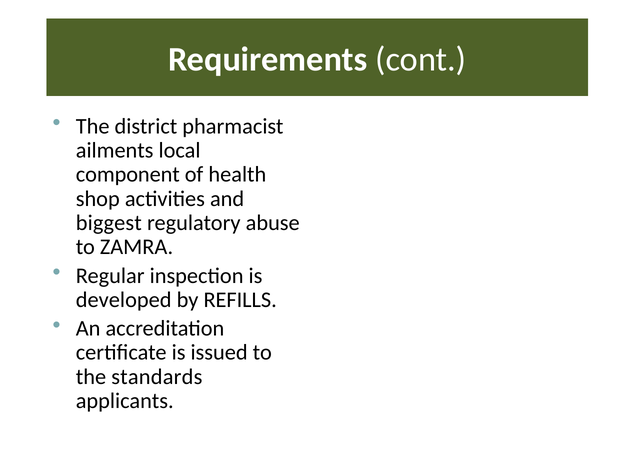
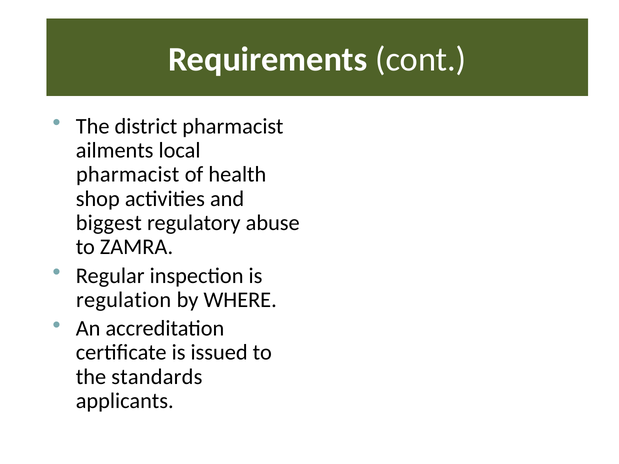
component: component -> pharmacist (128, 175)
developed: developed -> regulation (124, 300)
REFILLS: REFILLS -> WHERE (240, 300)
